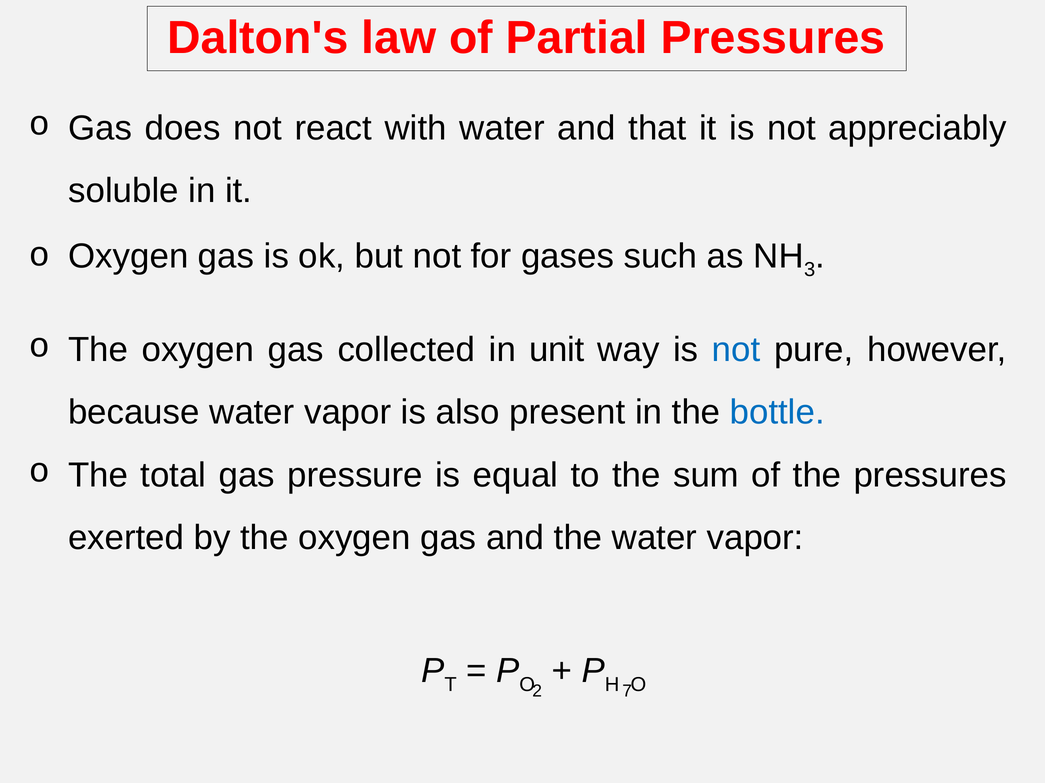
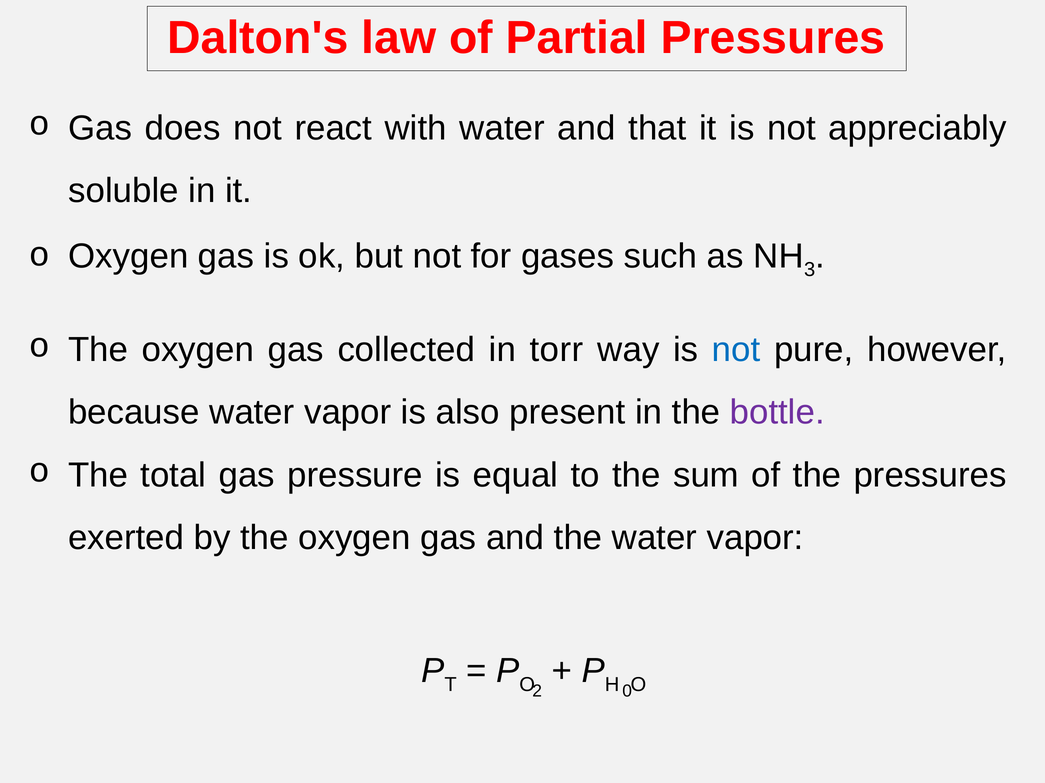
unit: unit -> torr (557, 350)
bottle colour: blue -> purple (777, 413)
7: 7 -> 0 (627, 692)
